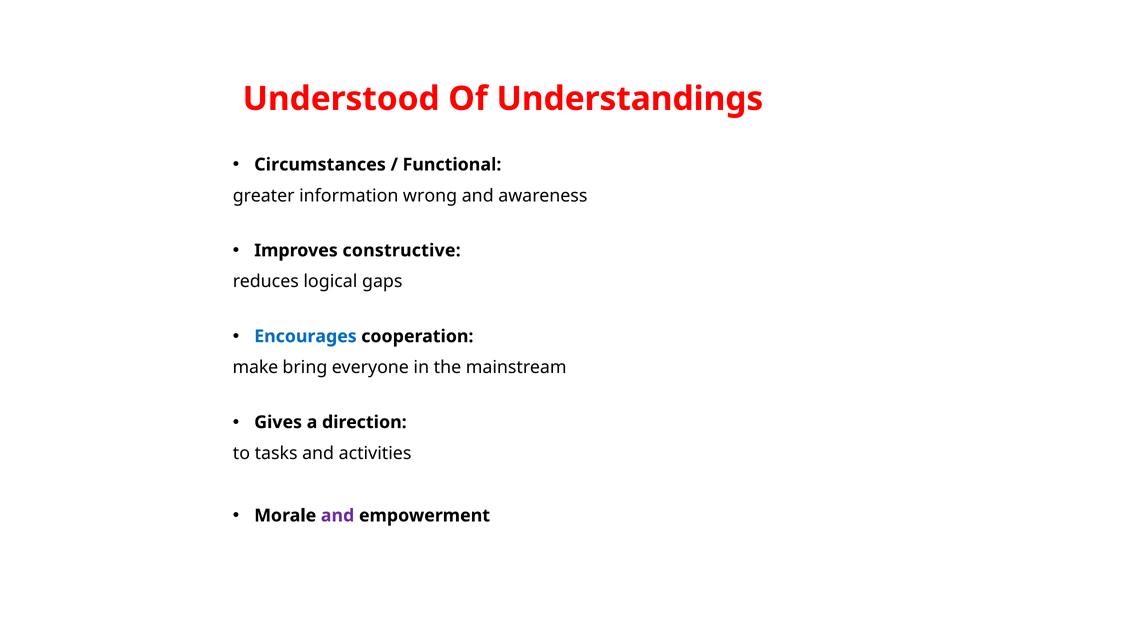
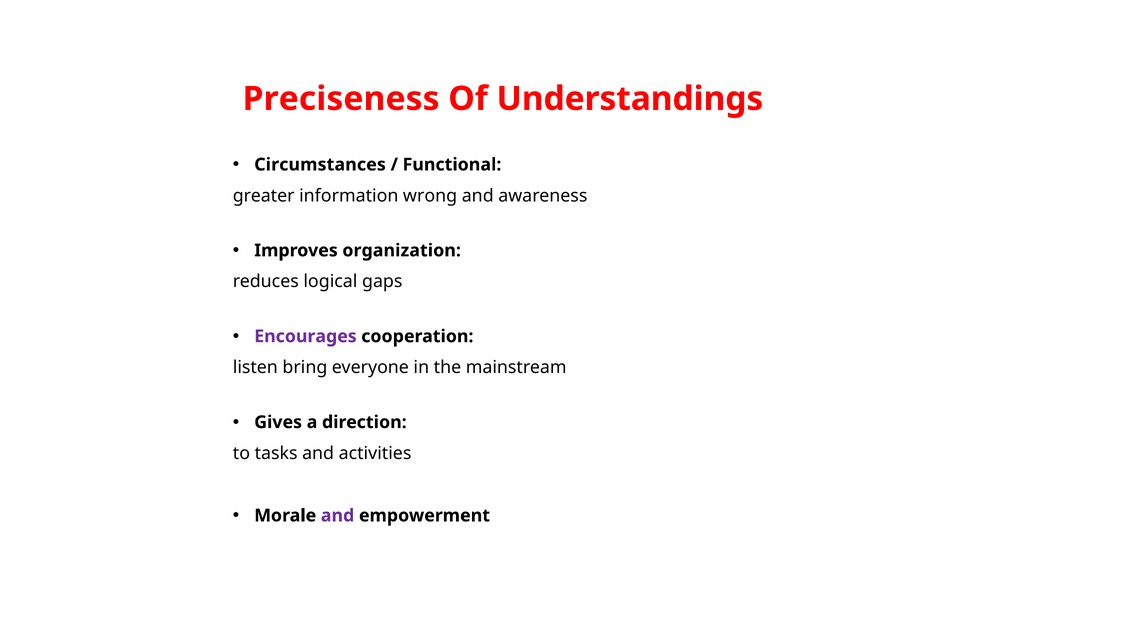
Understood: Understood -> Preciseness (341, 99)
constructive: constructive -> organization (402, 251)
Encourages colour: blue -> purple (305, 336)
make: make -> listen (255, 368)
